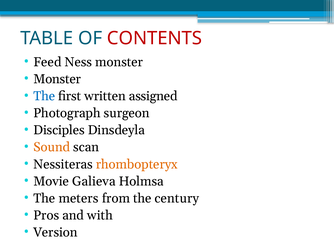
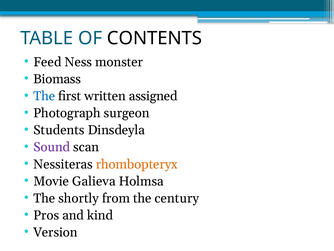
CONTENTS colour: red -> black (155, 38)
Monster: Monster -> Biomass (57, 79)
Disciples: Disciples -> Students (59, 130)
Sound colour: orange -> purple (52, 147)
meters: meters -> shortly (79, 198)
with: with -> kind (100, 215)
